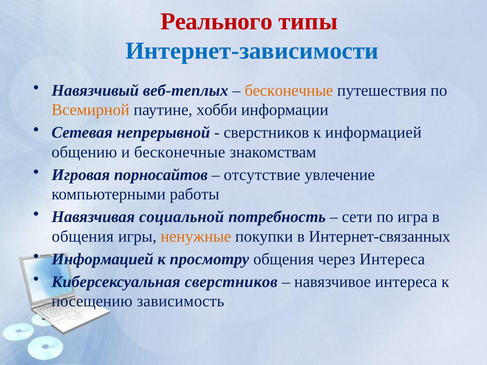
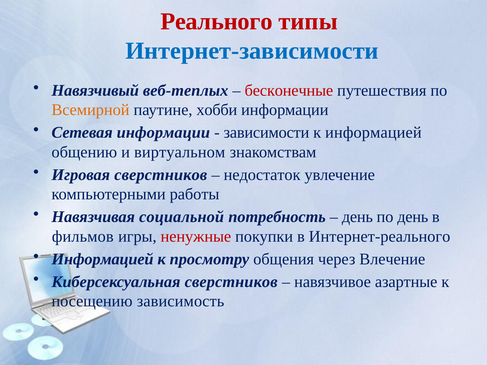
бесконечные colour: orange -> red (289, 90)
Сетевая непрерывной: непрерывной -> информации (163, 133)
сверстников: сверстников -> зависимости (266, 133)
и бесконечные: бесконечные -> виртуальном (180, 152)
Игровая порносайтов: порносайтов -> сверстников (161, 175)
отсутствие: отсутствие -> недостаток (262, 175)
сети: сети -> день (357, 217)
по игра: игра -> день (413, 217)
общения: общения -> фильмов (83, 237)
ненужные colour: orange -> red (196, 237)
Интернет-связанных: Интернет-связанных -> Интернет-реального (380, 237)
через Интереса: Интереса -> Влечение (392, 259)
навязчивое интереса: интереса -> азартные (406, 282)
